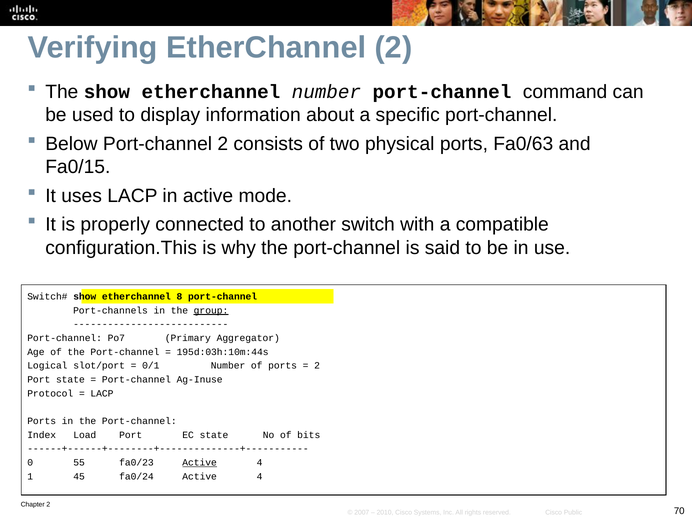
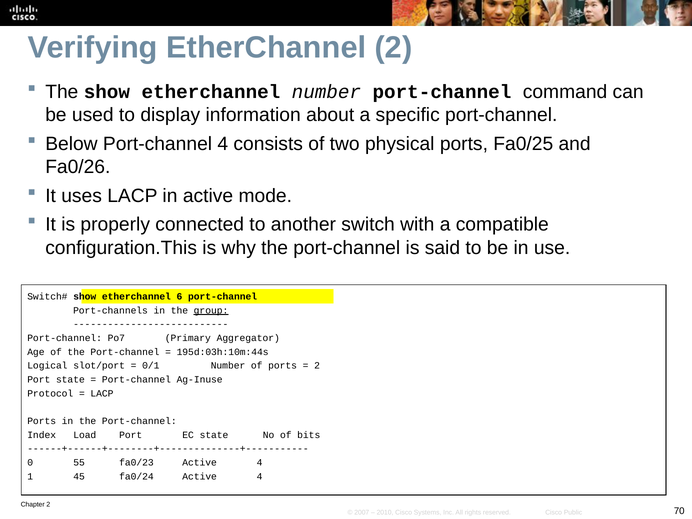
Port-channel 2: 2 -> 4 (223, 144)
Fa0/63: Fa0/63 -> Fa0/25 (523, 144)
Fa0/15: Fa0/15 -> Fa0/26 (78, 167)
8: 8 -> 6 (179, 297)
Active underline: present -> none (200, 463)
